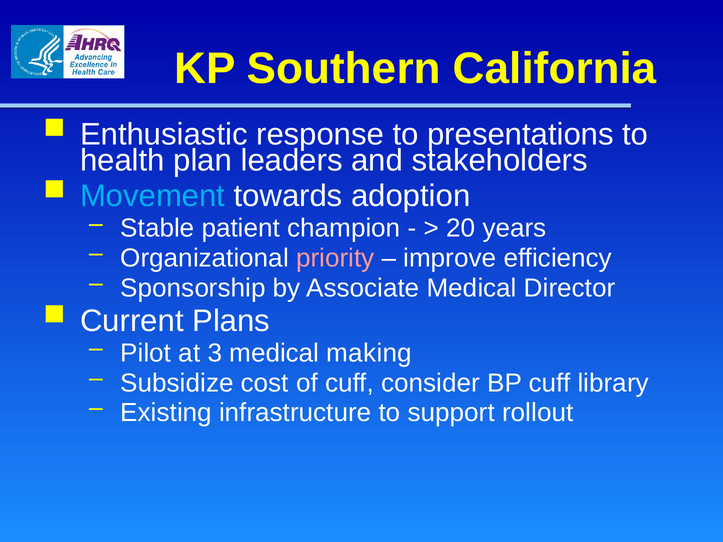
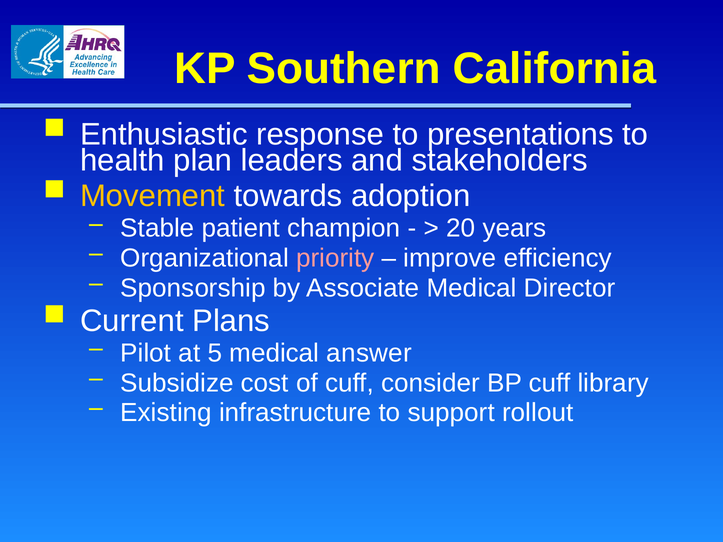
Movement colour: light blue -> yellow (153, 196)
3: 3 -> 5 (215, 353)
making: making -> answer (369, 353)
